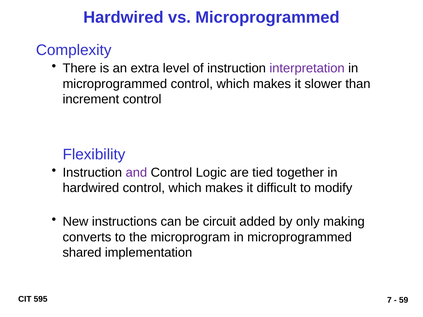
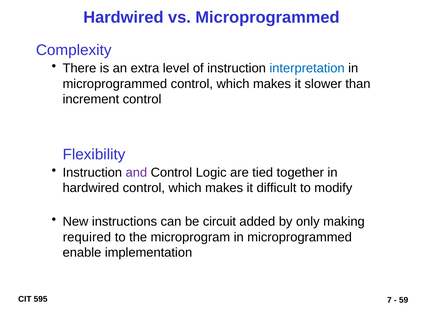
interpretation colour: purple -> blue (307, 68)
converts: converts -> required (87, 237)
shared: shared -> enable (82, 253)
